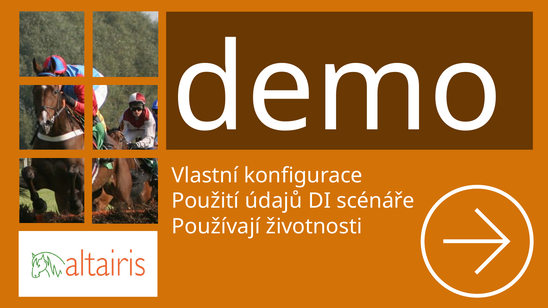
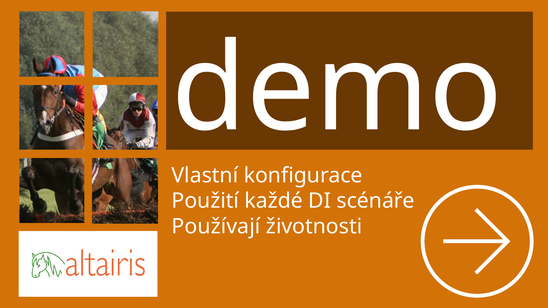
údajů: údajů -> každé (274, 201)
